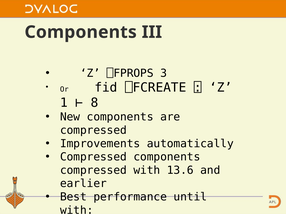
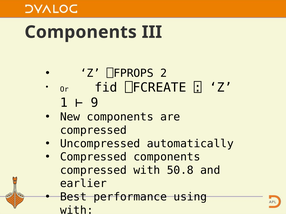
3: 3 -> 2 (164, 73)
8: 8 -> 9 (94, 103)
Improvements: Improvements -> Uncompressed (100, 144)
13.6: 13.6 -> 50.8 (180, 171)
until: until -> using (190, 197)
